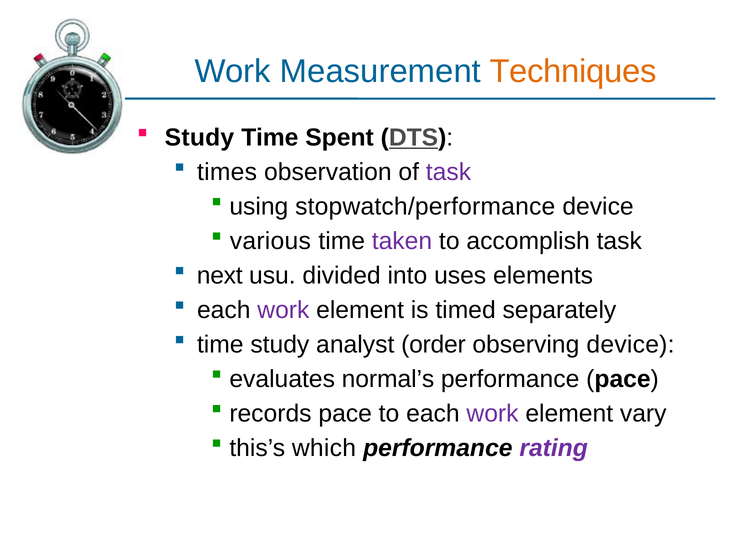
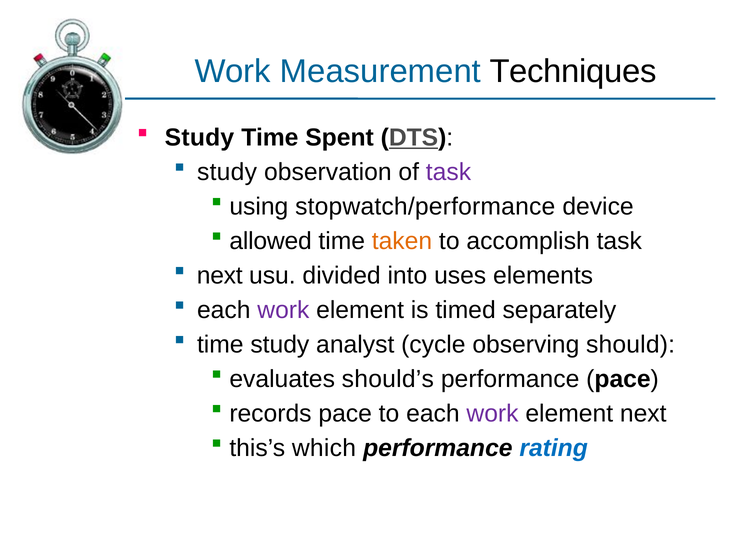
Techniques colour: orange -> black (573, 71)
times: times -> study (227, 172)
various: various -> allowed (271, 241)
taken colour: purple -> orange (402, 241)
order: order -> cycle (433, 345)
observing device: device -> should (631, 345)
normal’s: normal’s -> should’s (388, 379)
element vary: vary -> next (643, 414)
rating colour: purple -> blue (554, 448)
